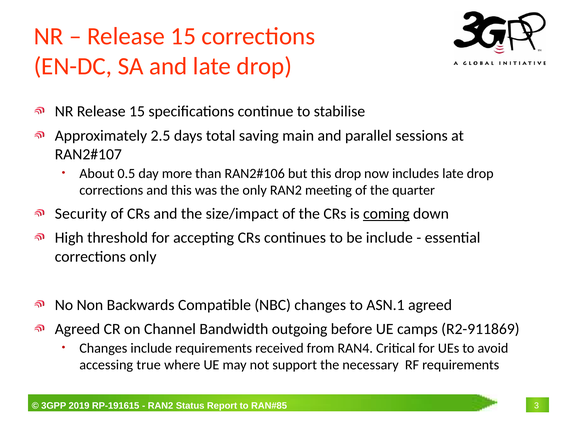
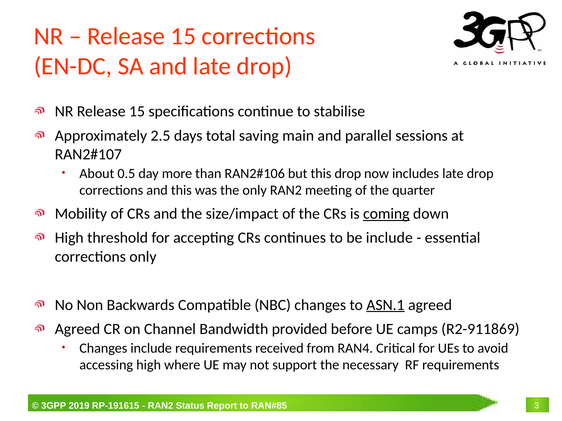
Security: Security -> Mobility (81, 214)
ASN.1 underline: none -> present (385, 305)
outgoing: outgoing -> provided (300, 329)
accessing true: true -> high (149, 365)
